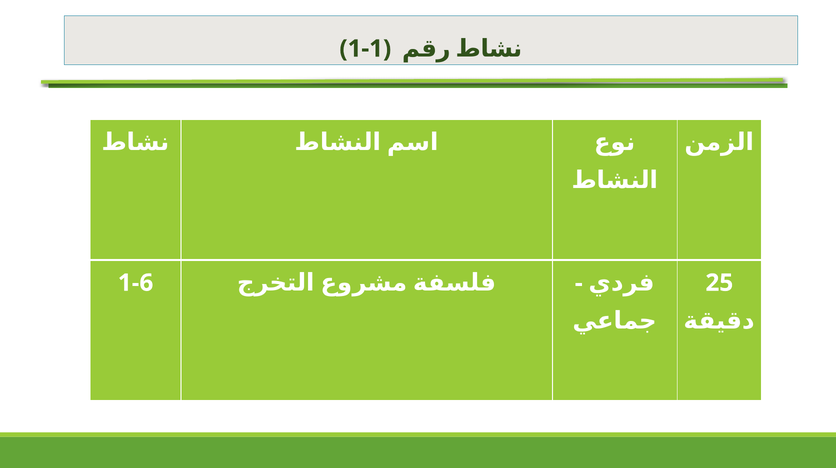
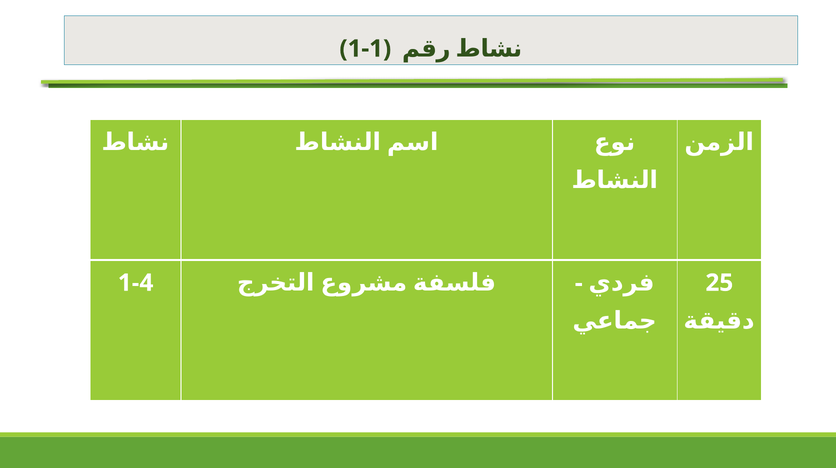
1-6: 1-6 -> 1-4 (136, 283)
